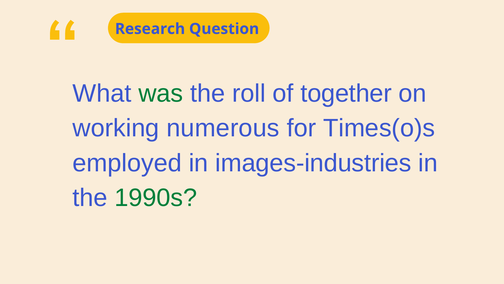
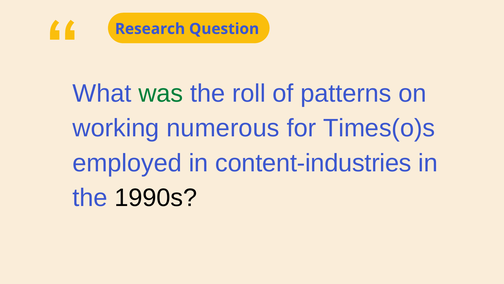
together: together -> patterns (346, 93)
images-industries: images-industries -> content-industries (313, 163)
1990s colour: green -> black (156, 198)
